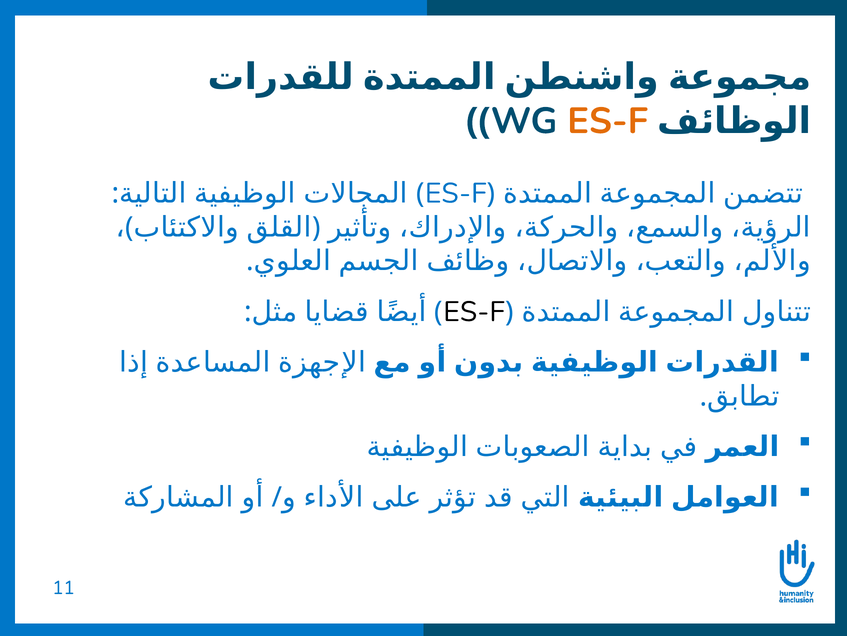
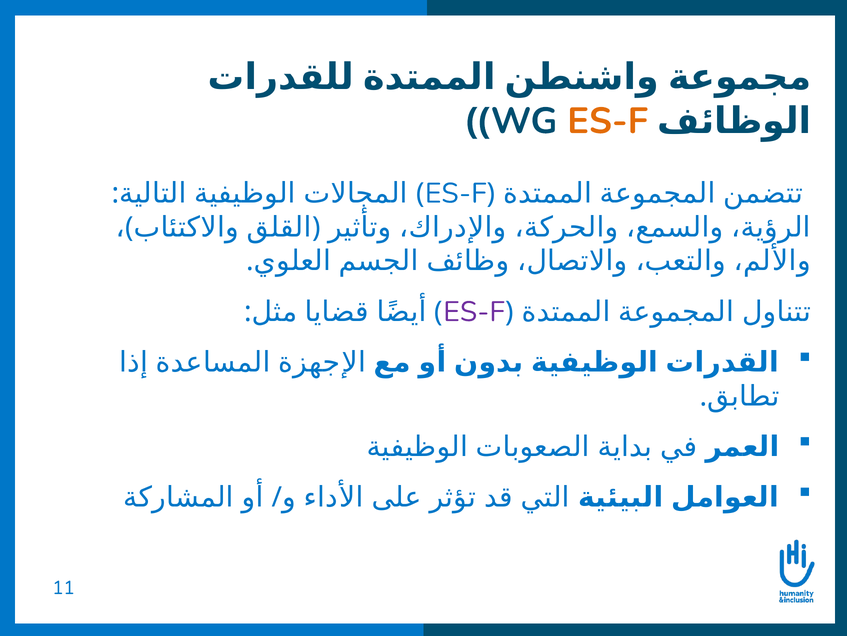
ES-F colour: black -> purple (474, 311)
